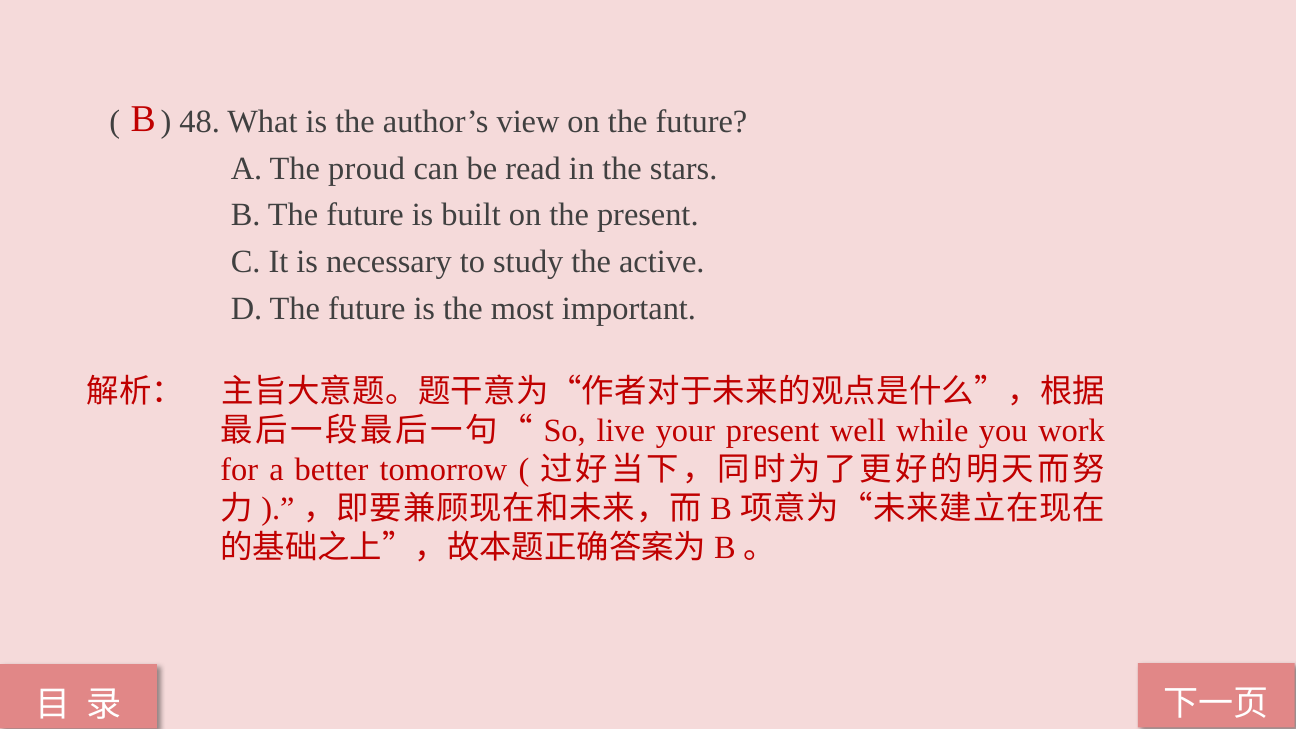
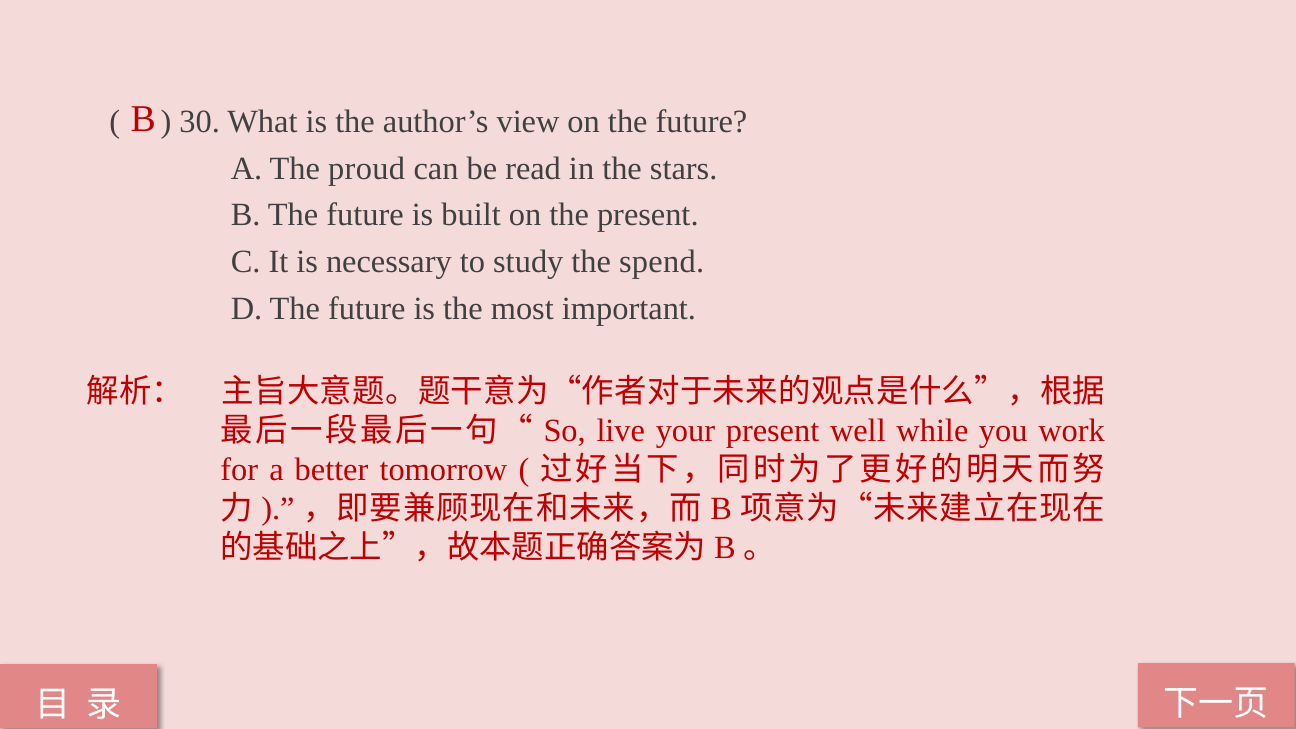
48: 48 -> 30 (200, 122)
active: active -> spend (662, 262)
